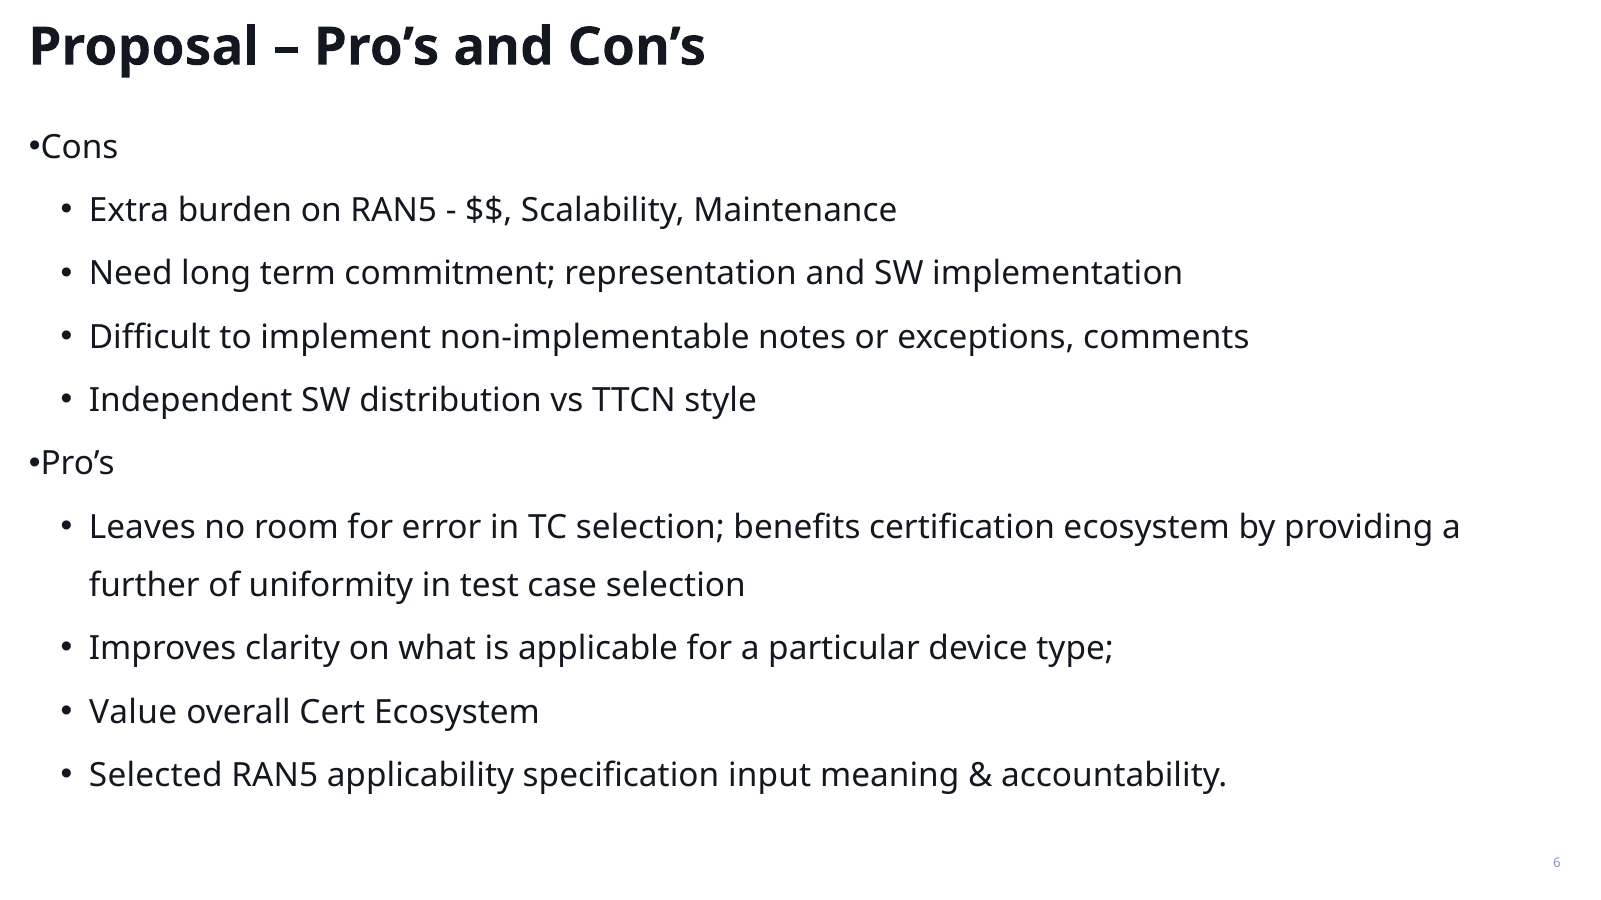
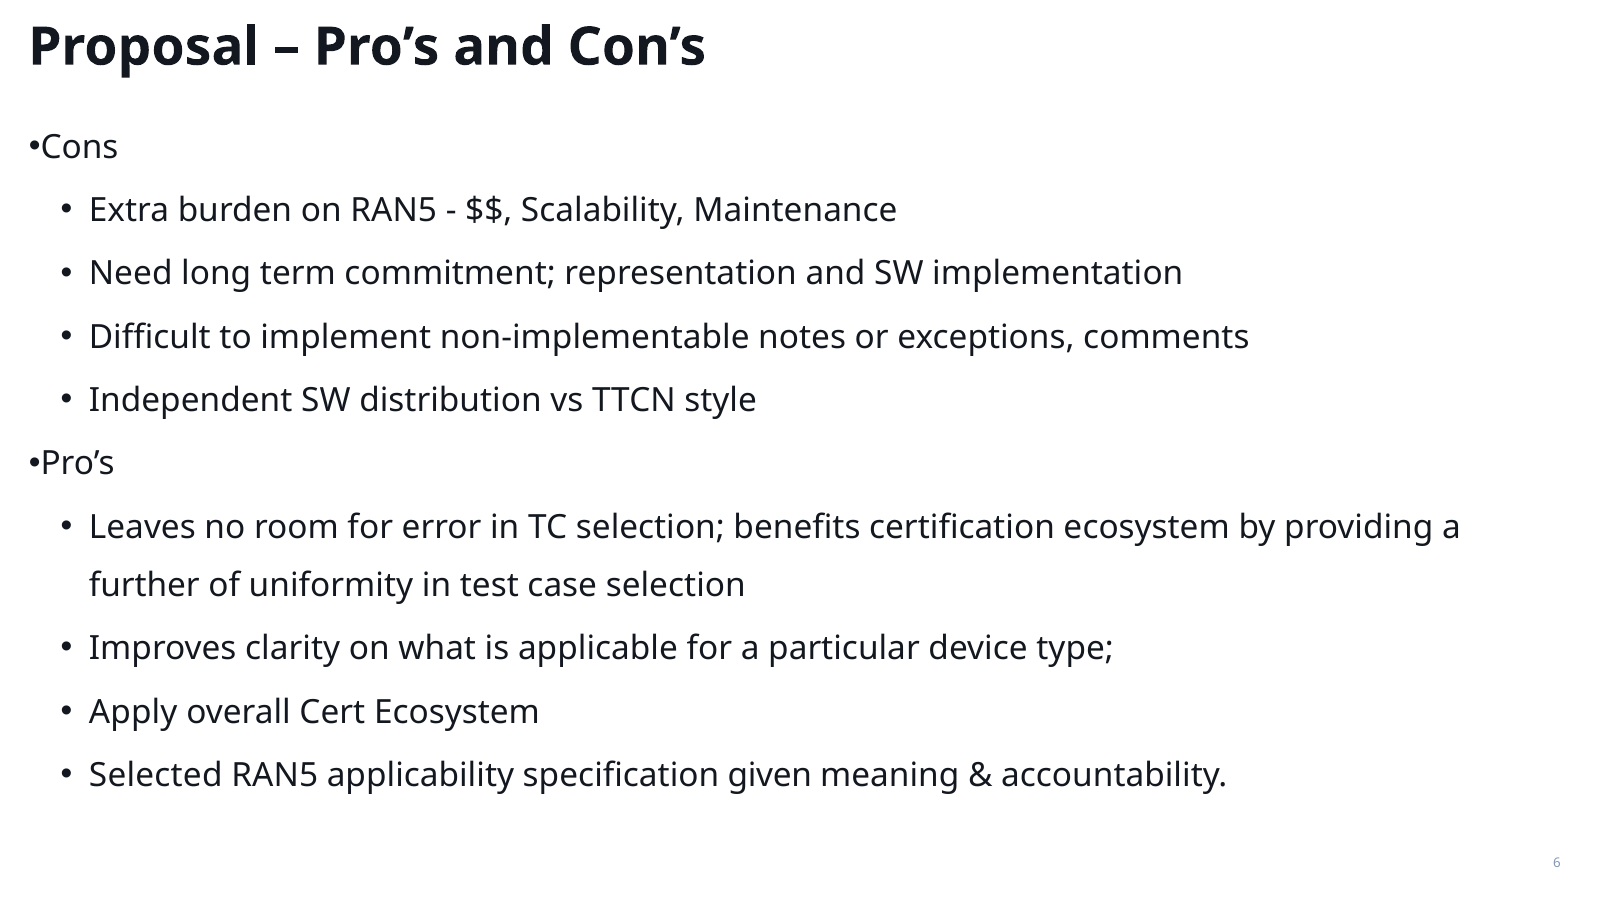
Value: Value -> Apply (133, 713)
input: input -> given (770, 776)
